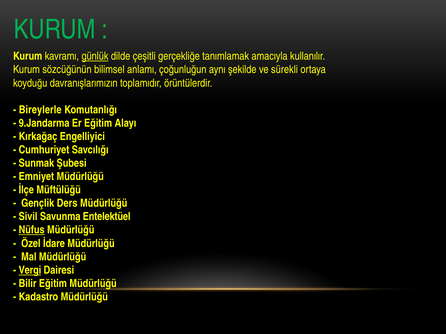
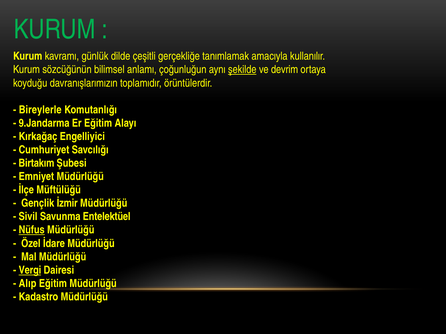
günlük underline: present -> none (95, 56)
şekilde underline: none -> present (242, 70)
sürekli: sürekli -> devrim (285, 70)
Sunmak: Sunmak -> Birtakım (36, 163)
Ders: Ders -> İzmir (67, 204)
Bilir: Bilir -> Alıp (28, 284)
